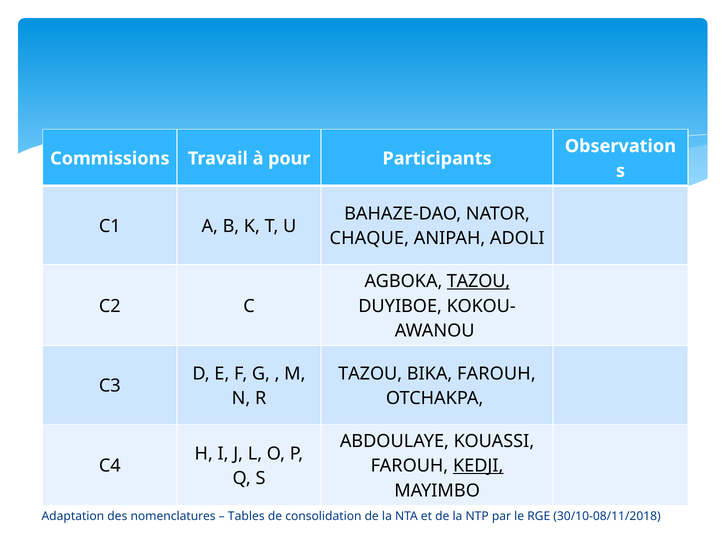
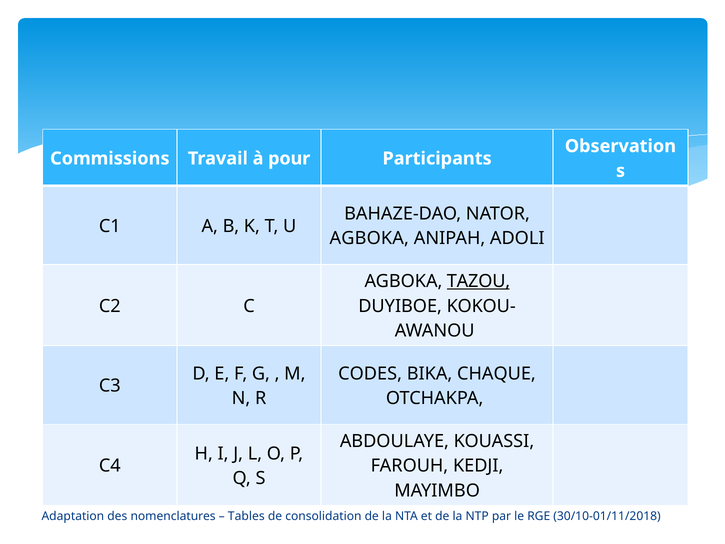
CHAQUE: CHAQUE -> AGBOKA (369, 238)
TAZOU: TAZOU -> CODES (370, 373)
BIKA FAROUH: FAROUH -> CHAQUE (496, 373)
KEDJI underline: present -> none (478, 466)
30/10-08/11/2018: 30/10-08/11/2018 -> 30/10-01/11/2018 (607, 516)
